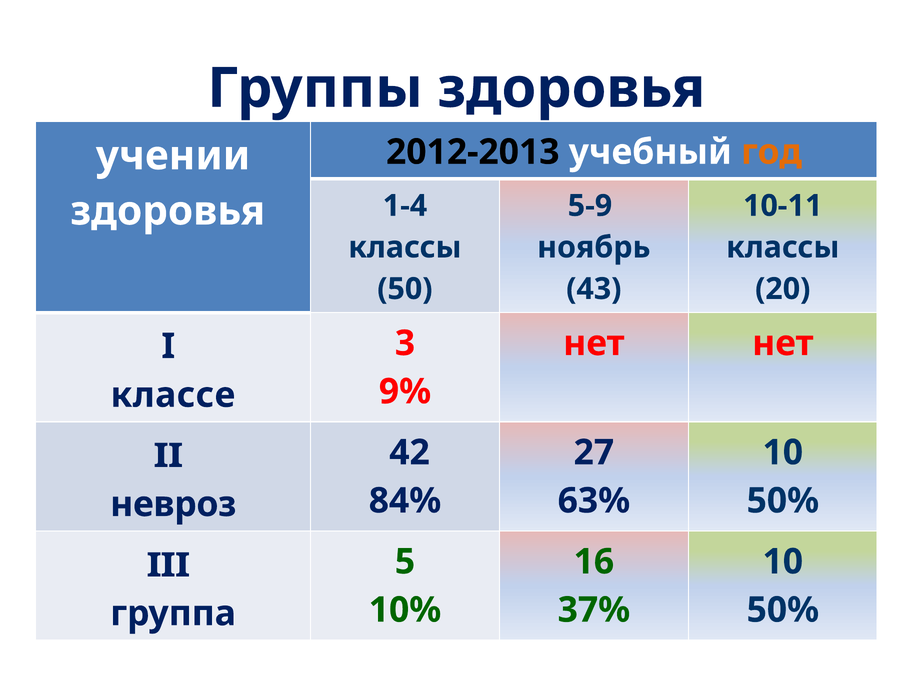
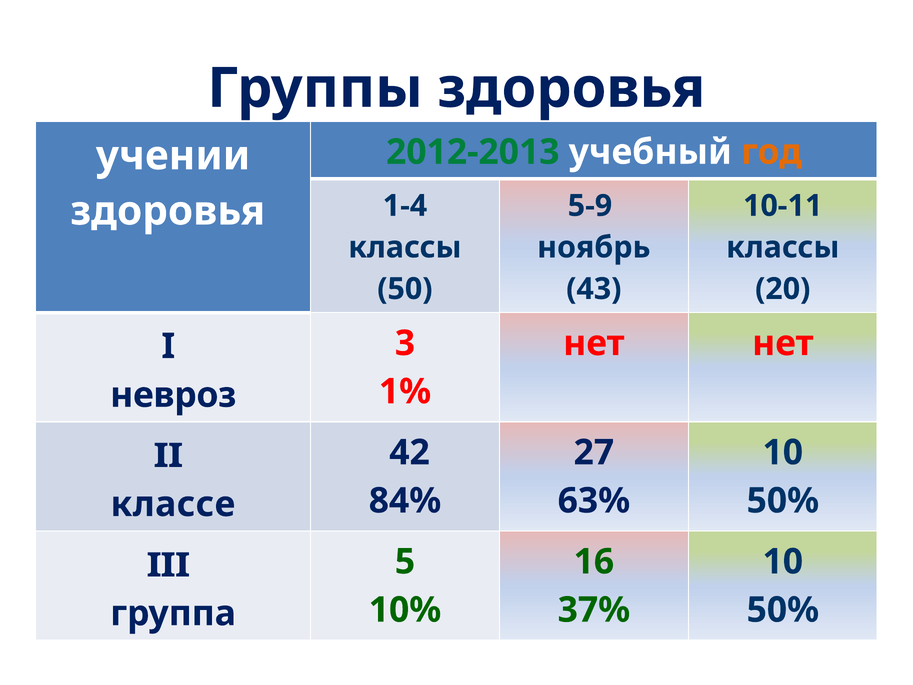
2012-2013 colour: black -> green (473, 152)
9%: 9% -> 1% (405, 391)
классе: классе -> невроз (173, 395)
невроз: невроз -> классе (173, 504)
